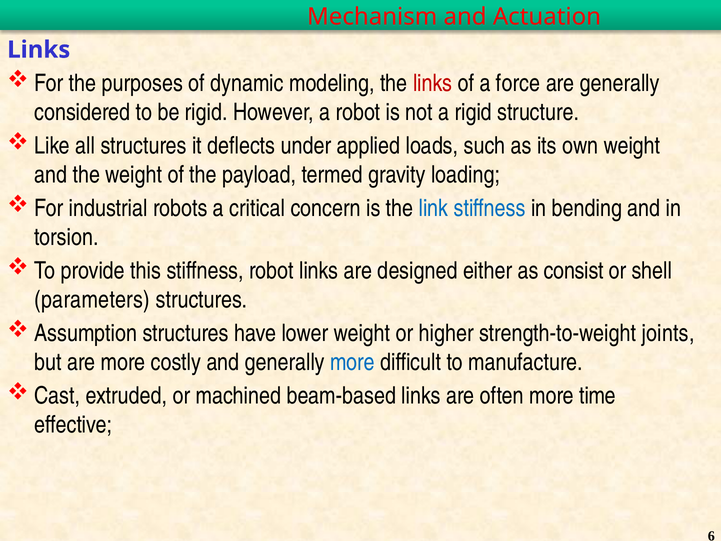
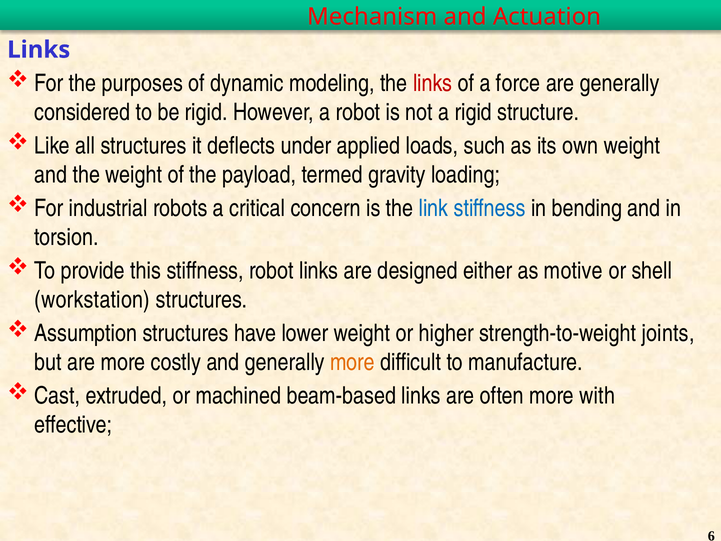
consist: consist -> motive (573, 271)
parameters: parameters -> workstation (92, 300)
more colour: blue -> orange (352, 362)
time: time -> with (597, 396)
